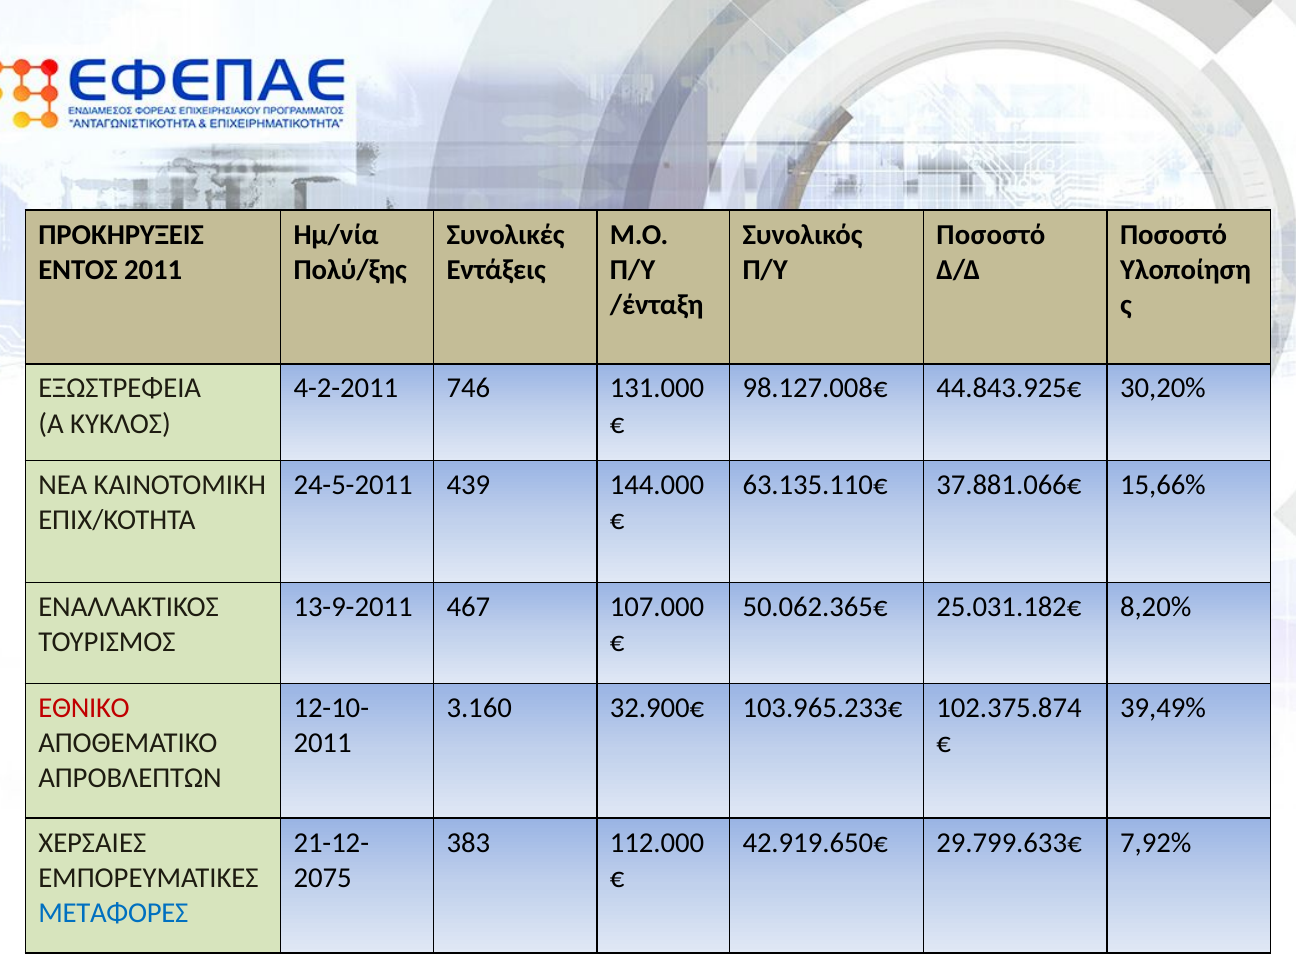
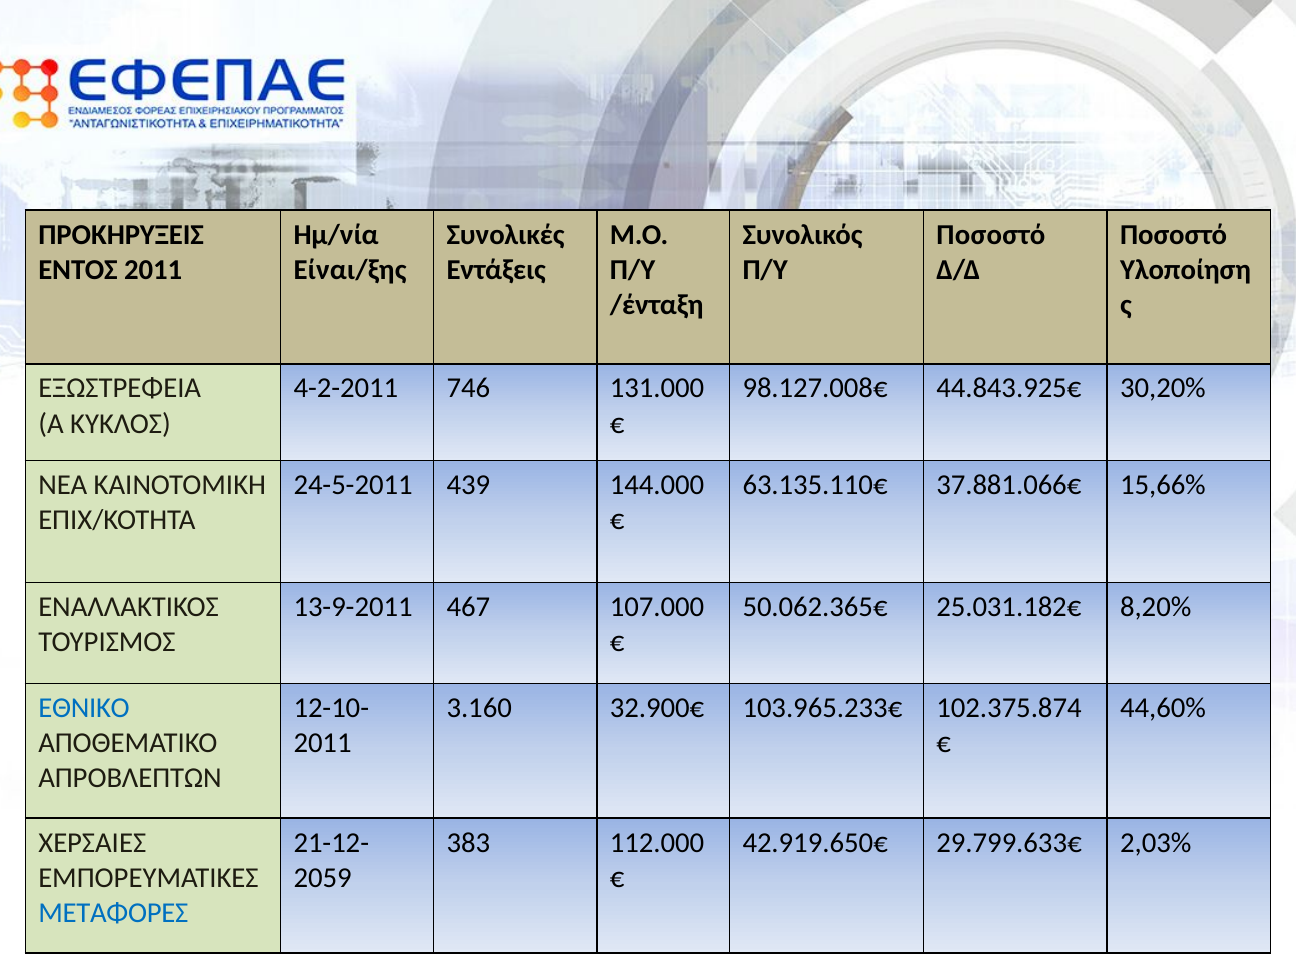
Πολύ/ξης: Πολύ/ξης -> Είναι/ξης (350, 270)
ΕΘΝΙΚΟ colour: red -> blue (84, 708)
39,49%: 39,49% -> 44,60% (1163, 708)
7,92%: 7,92% -> 2,03% (1156, 843)
2075: 2075 -> 2059 (323, 878)
